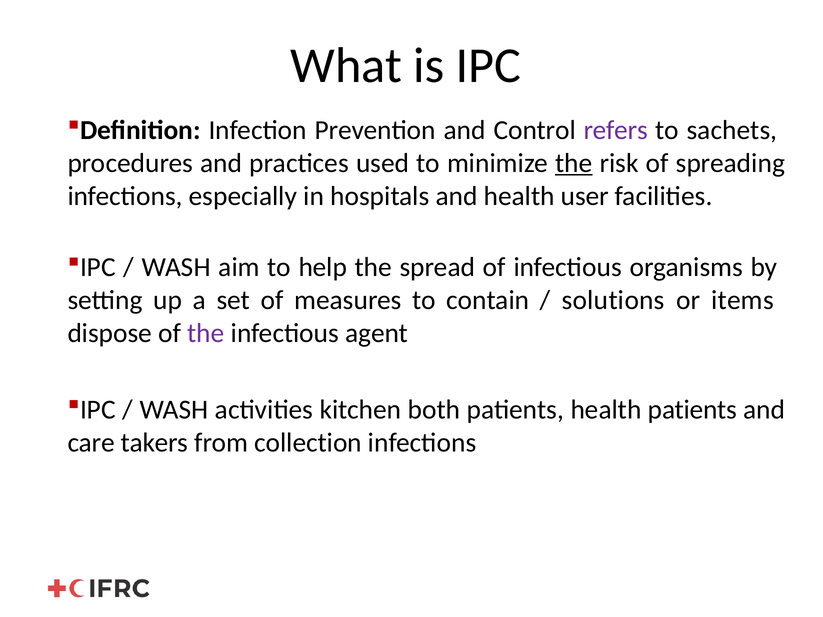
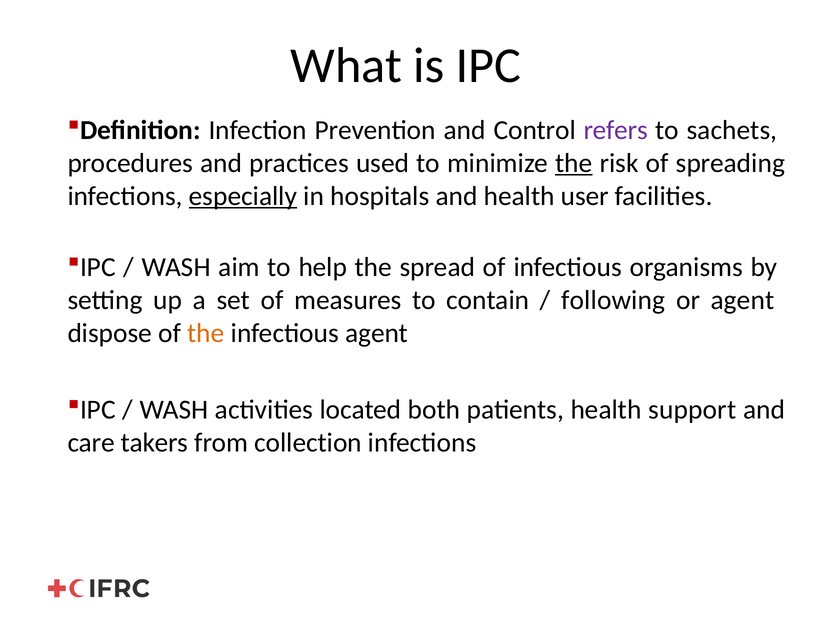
especially underline: none -> present (243, 196)
solutions: solutions -> following (613, 300)
or items: items -> agent (743, 300)
the colour: purple -> orange (206, 333)
kitchen: kitchen -> located (361, 410)
health patients: patients -> support (692, 410)
